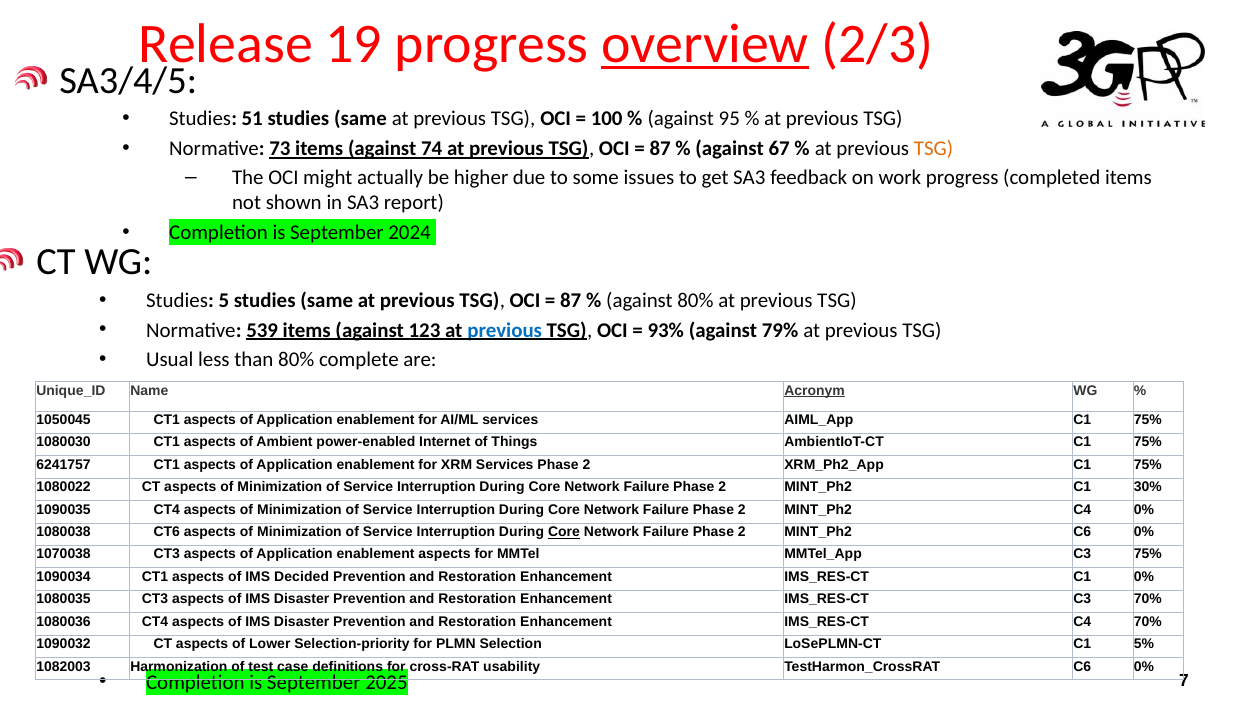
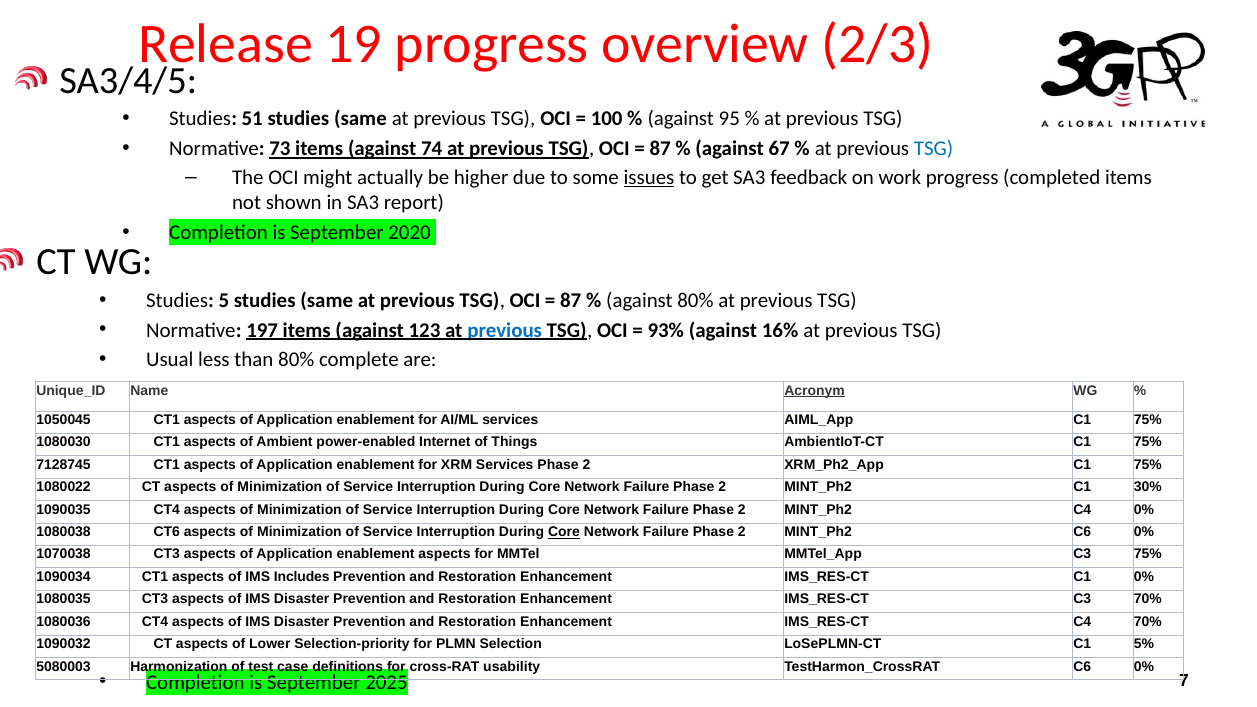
overview underline: present -> none (705, 44)
TSG colour: orange -> blue (934, 148)
issues underline: none -> present (649, 178)
2024: 2024 -> 2020 (410, 232)
539: 539 -> 197 (262, 330)
79%: 79% -> 16% (780, 330)
6241757: 6241757 -> 7128745 (64, 465)
Decided: Decided -> Includes (302, 577)
1082003: 1082003 -> 5080003 (64, 667)
